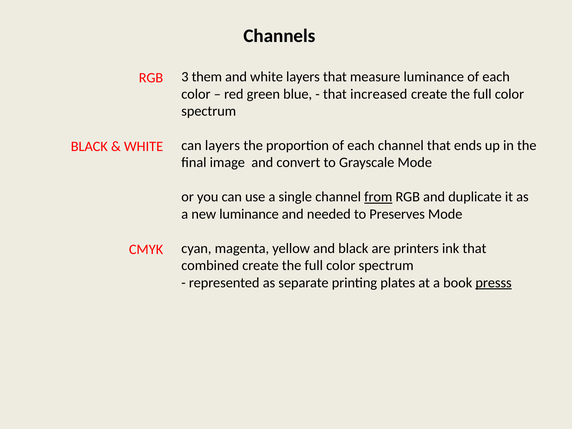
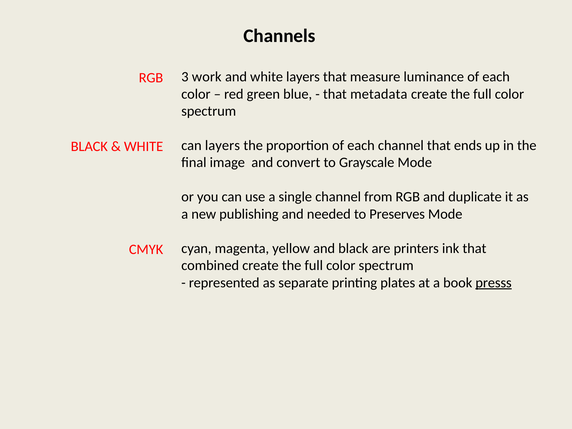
them: them -> work (207, 77)
increased: increased -> metadata (379, 94)
from underline: present -> none (378, 197)
new luminance: luminance -> publishing (249, 214)
